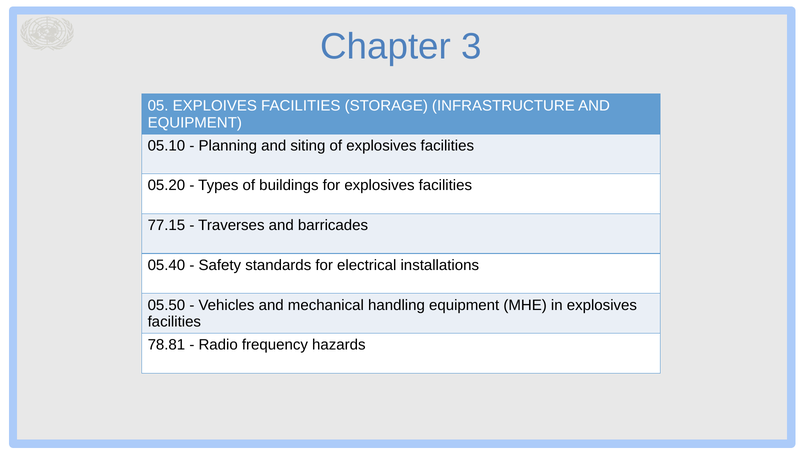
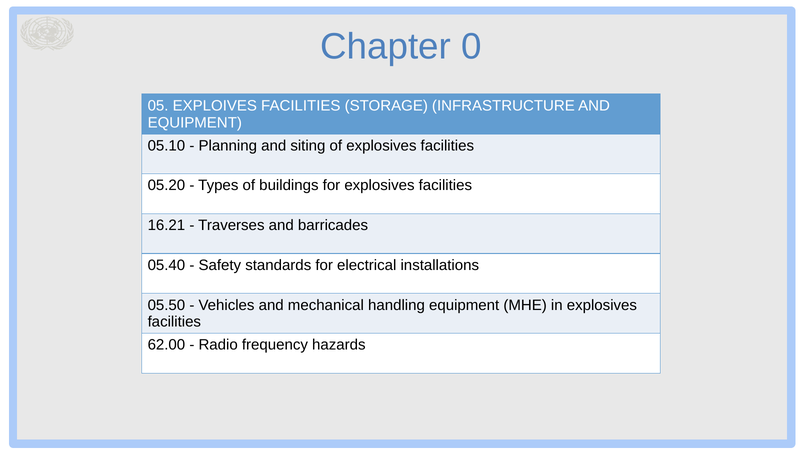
3: 3 -> 0 (471, 47)
77.15: 77.15 -> 16.21 (166, 225)
78.81: 78.81 -> 62.00 (166, 345)
